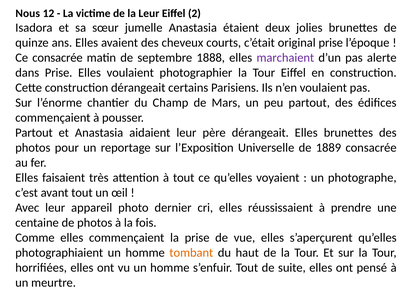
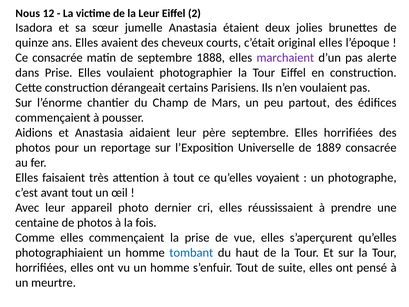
original prise: prise -> elles (331, 43)
Partout: Partout -> Aidions (34, 133)
père dérangeait: dérangeait -> septembre (260, 133)
Elles brunettes: brunettes -> horrifiées (348, 133)
tombant colour: orange -> blue (191, 253)
